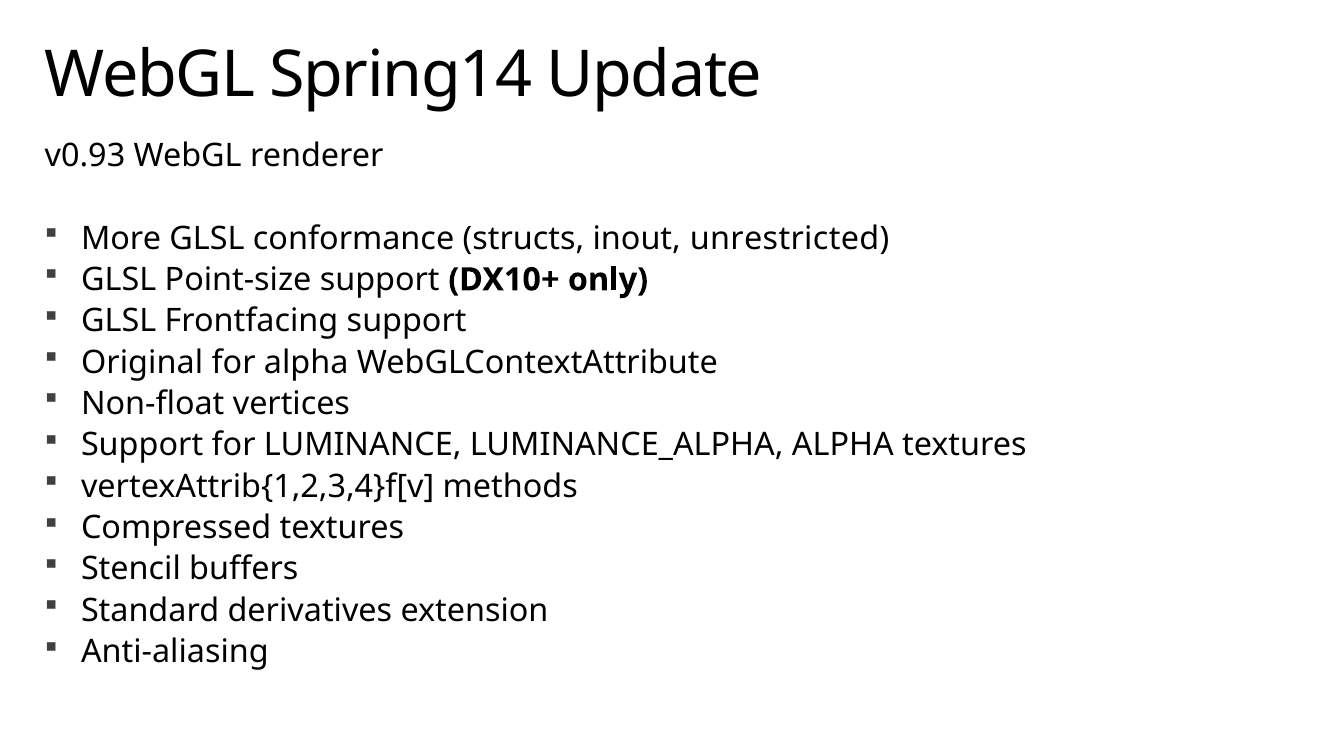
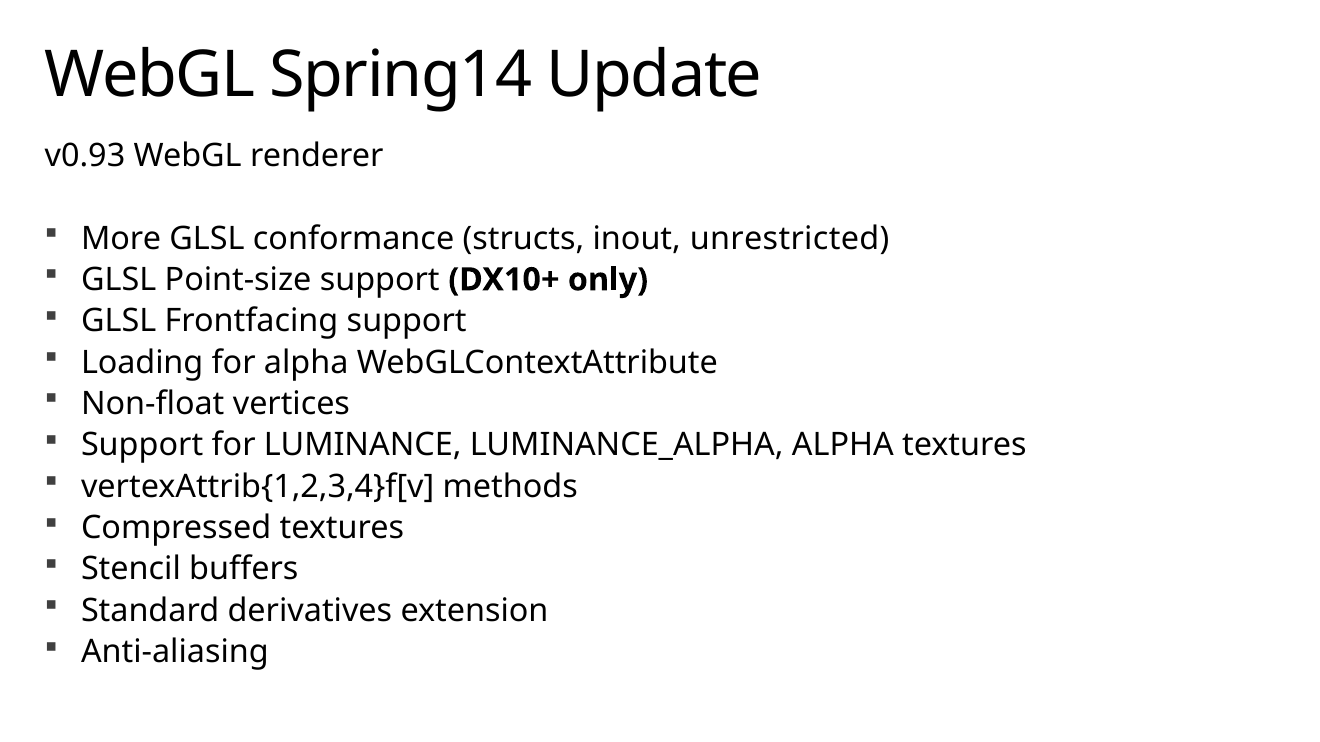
Original: Original -> Loading (142, 363)
